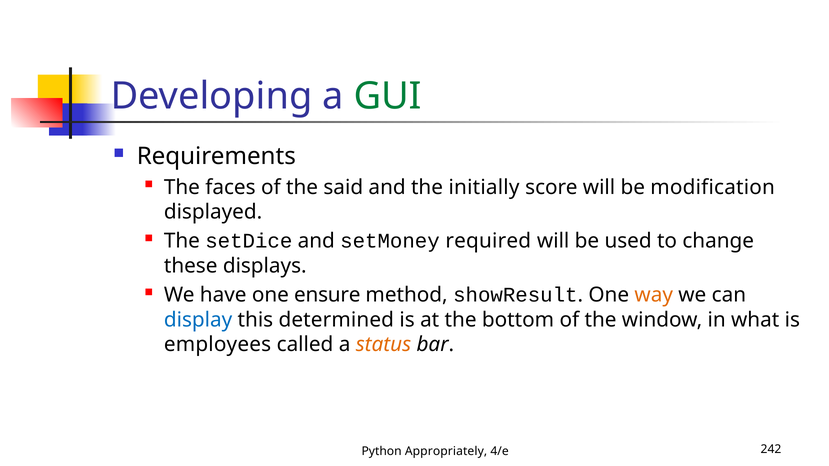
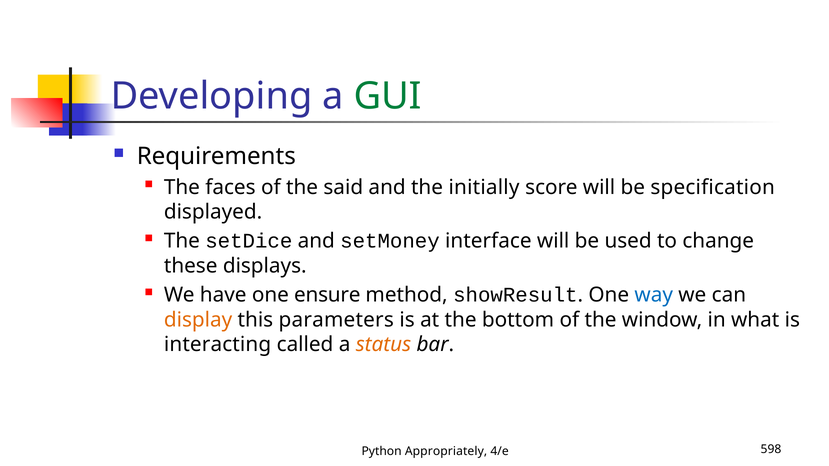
modification: modification -> specification (713, 187)
required: required -> interface (488, 241)
way colour: orange -> blue (654, 295)
display colour: blue -> orange (198, 320)
determined: determined -> parameters (336, 320)
employees: employees -> interacting (218, 345)
242: 242 -> 598 (771, 450)
